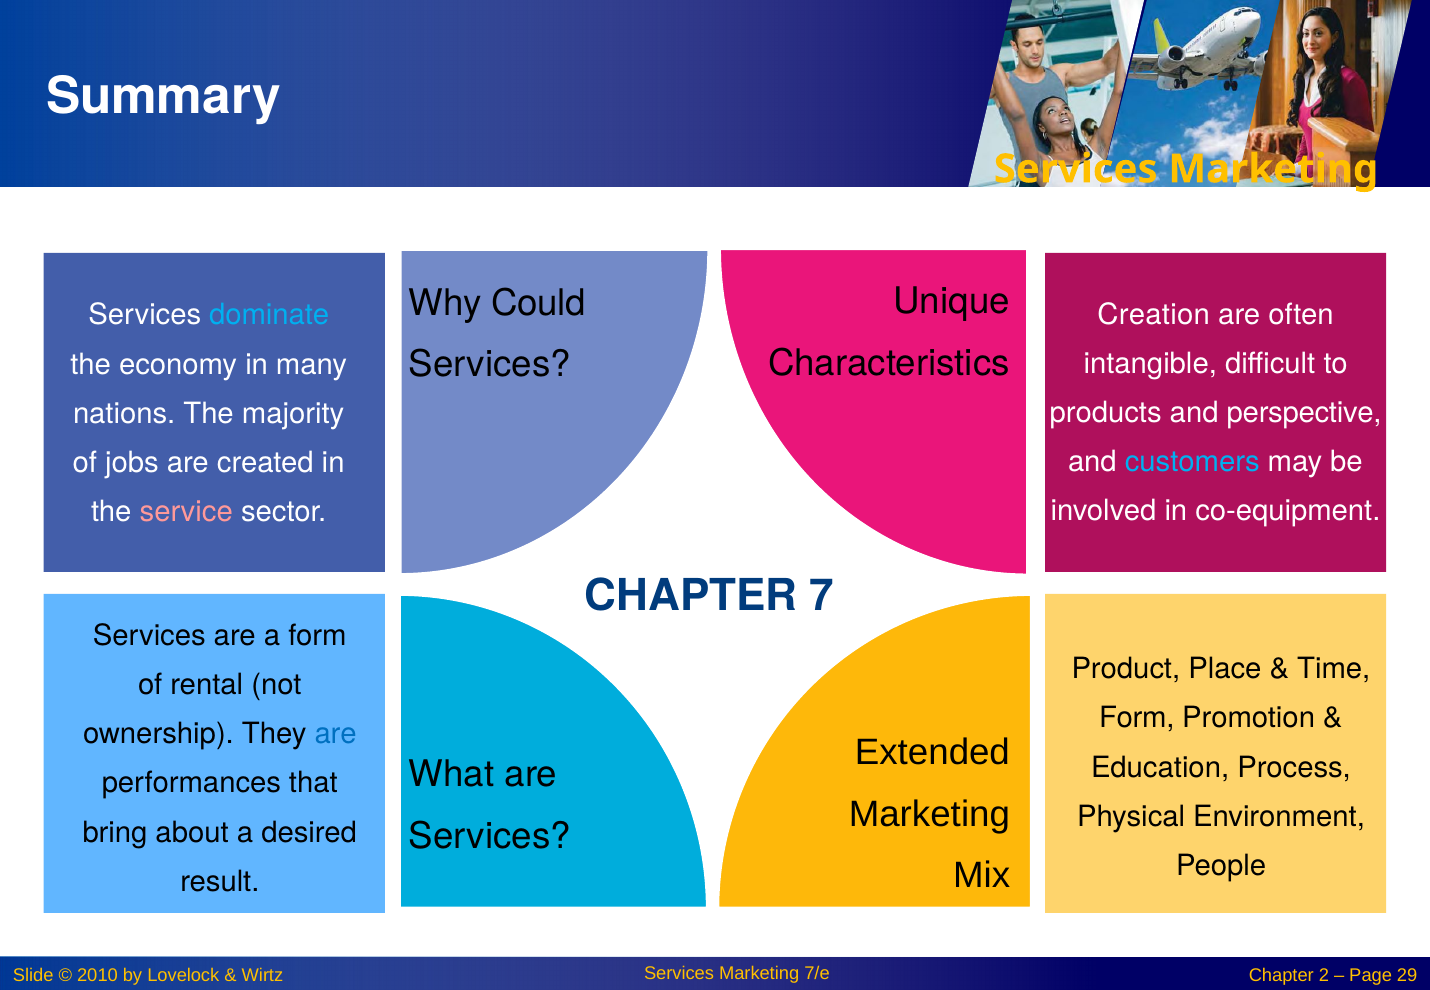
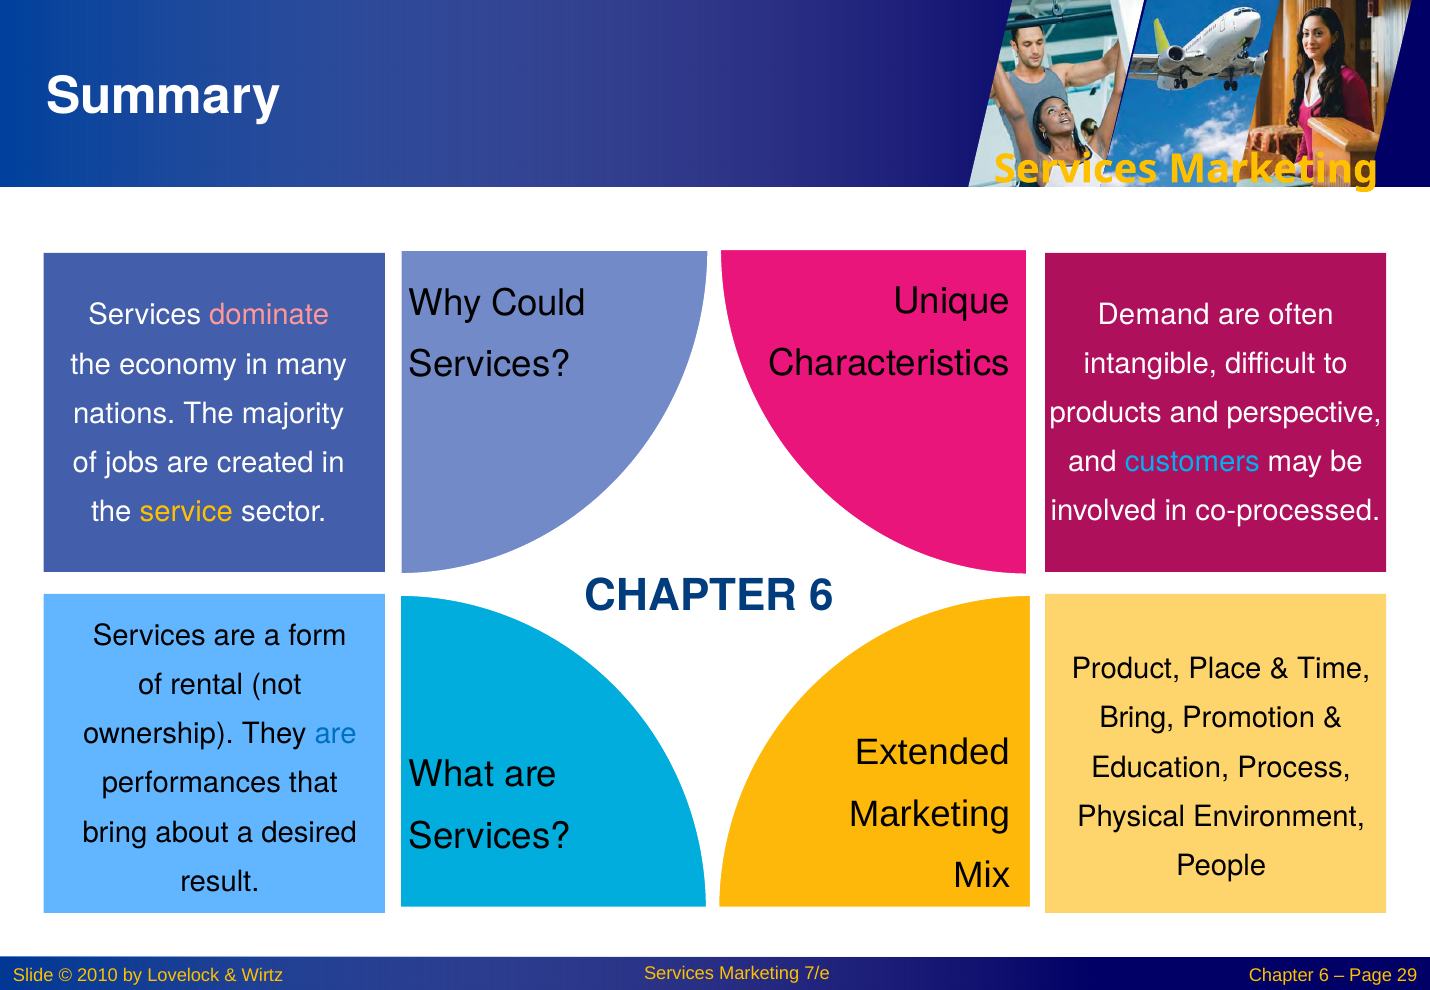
Creation: Creation -> Demand (1154, 315)
dominate colour: light blue -> pink (269, 315)
co-equipment: co-equipment -> co-processed (1288, 511)
service colour: pink -> yellow (186, 512)
7: 7 -> 6 (822, 596)
Form: Form -> Bring (1137, 718)
2: 2 -> 6 (1324, 975)
